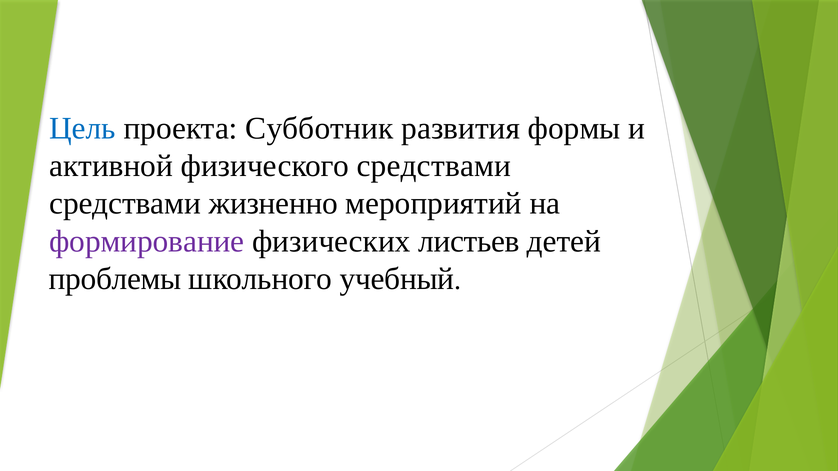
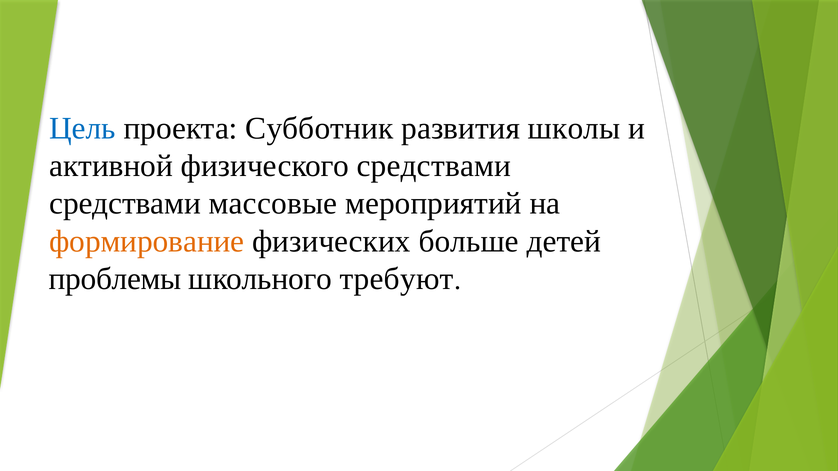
формы: формы -> школы (574, 128)
жизненно: жизненно -> массовые (273, 204)
формирование colour: purple -> orange (147, 241)
листьев: листьев -> больше (469, 241)
учебный: учебный -> требуют (397, 279)
